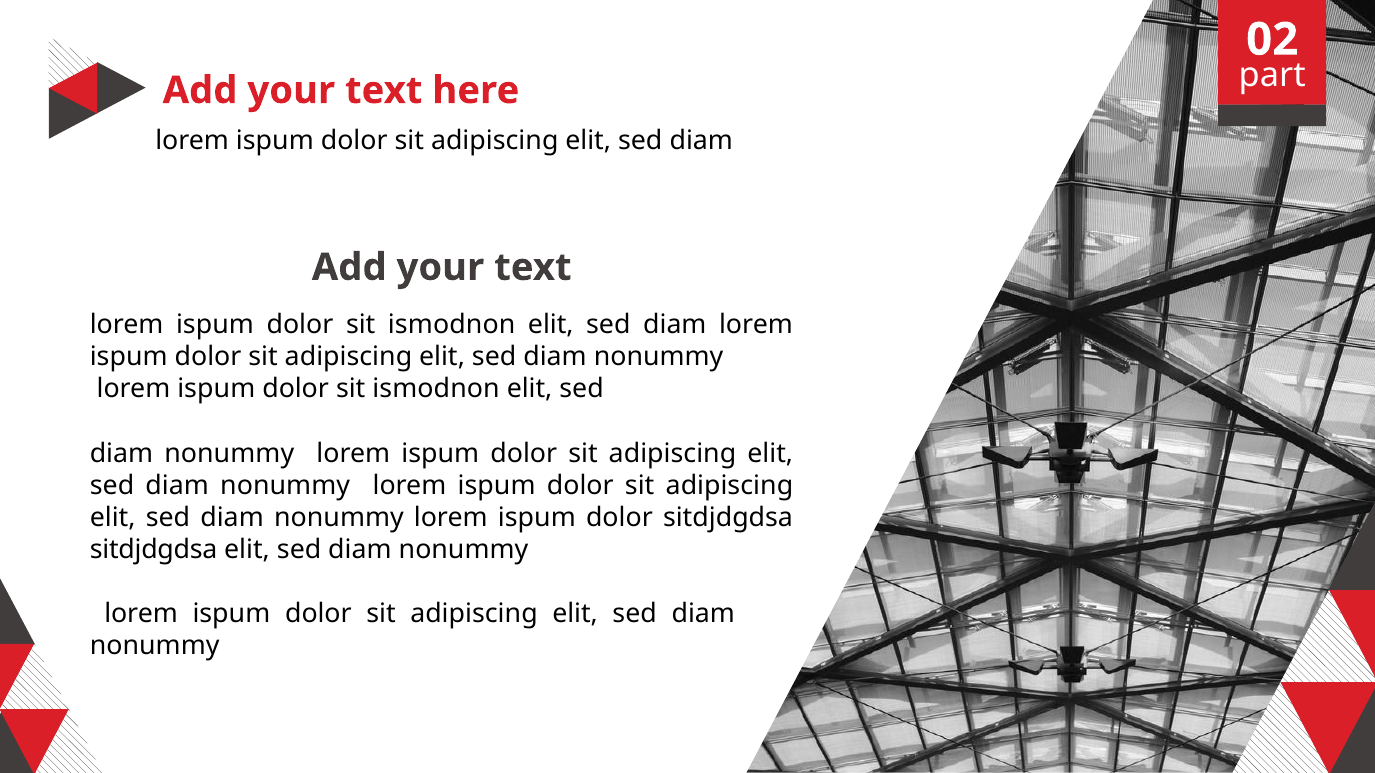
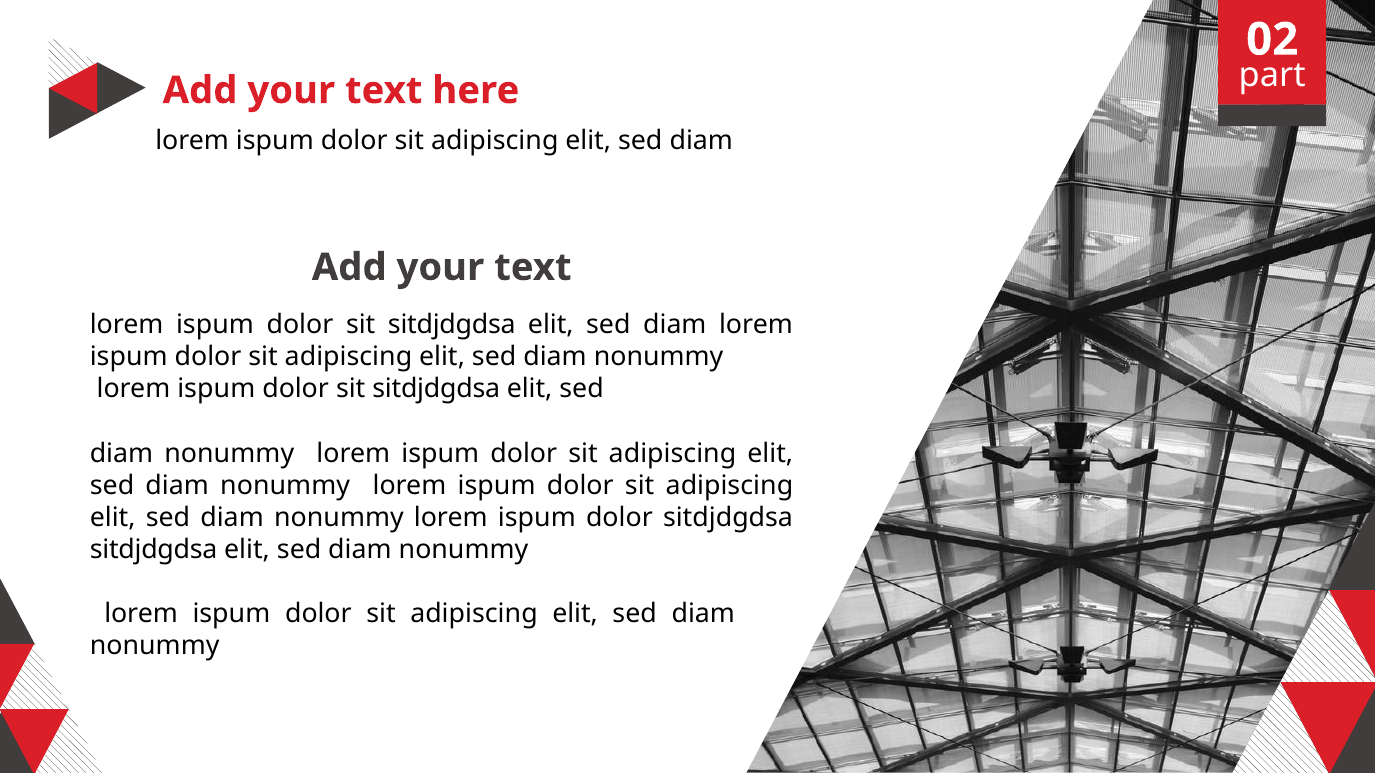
ismodnon: ismodnon -> sitdjdgdsa (452, 325)
ismodnon: ismodnon -> sitdjdgdsa (436, 389)
